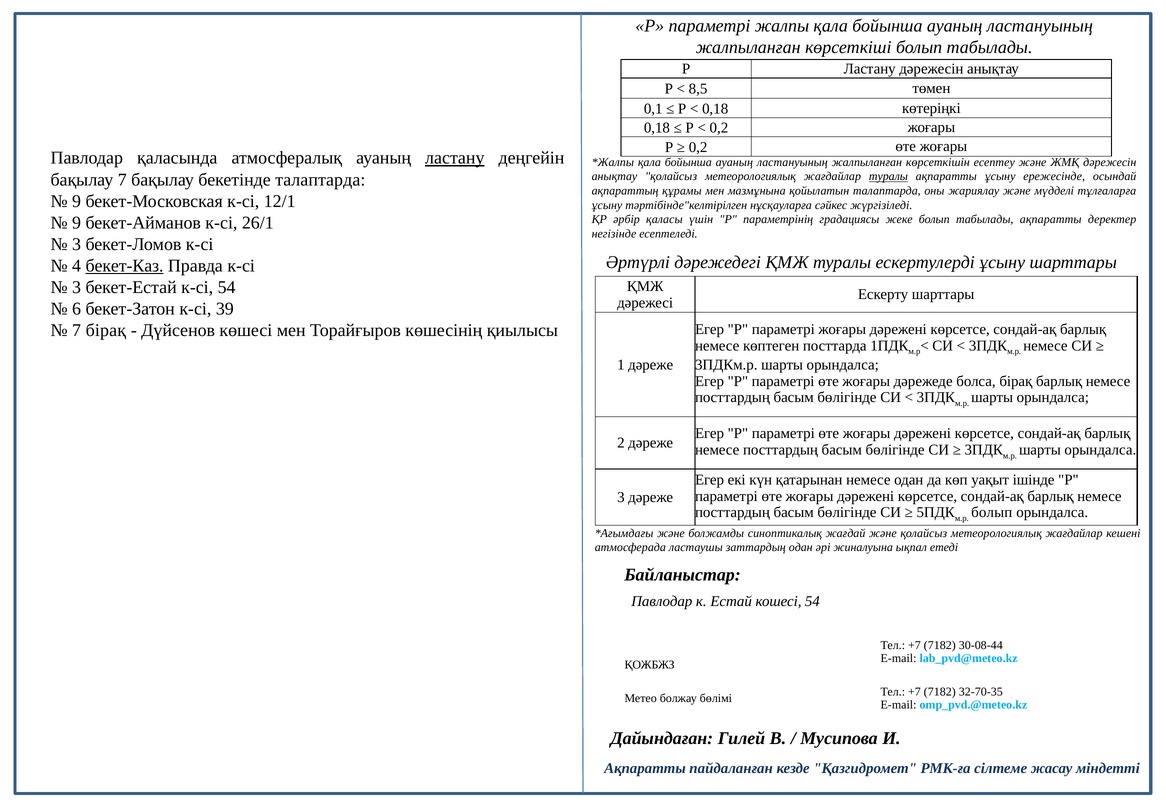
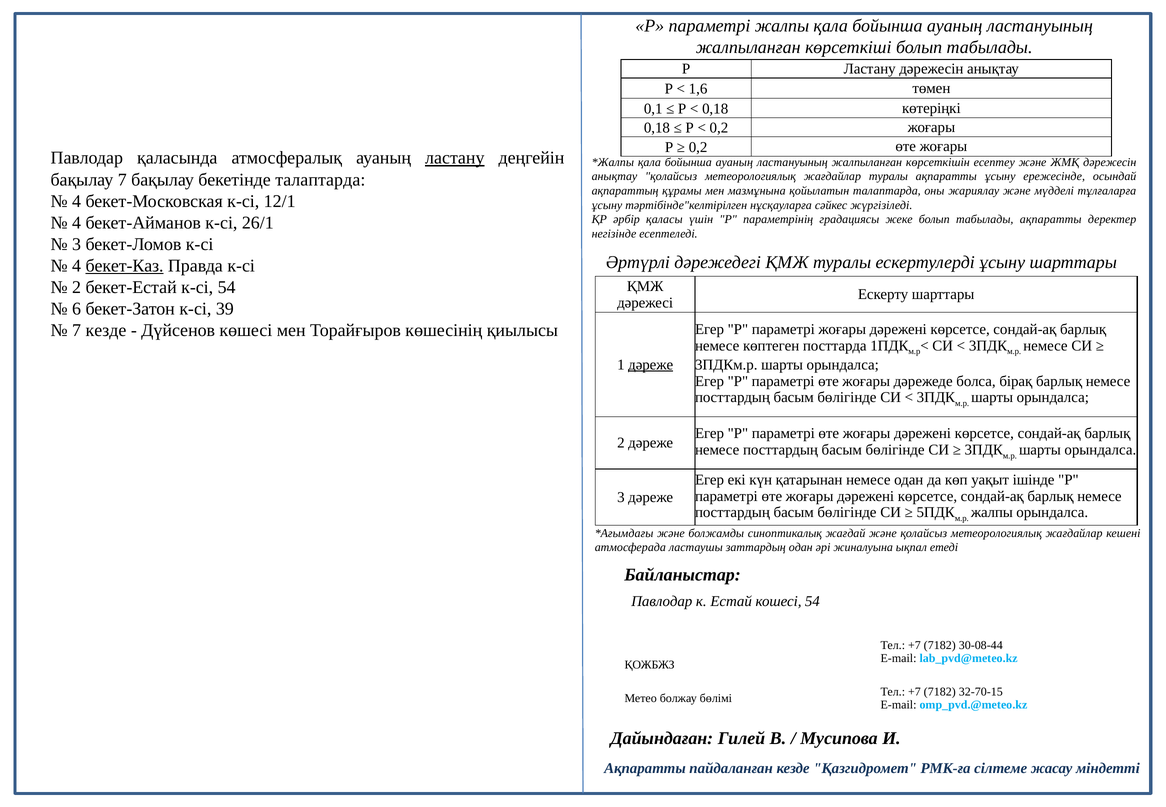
8,5: 8,5 -> 1,6 (698, 89)
туралы underline: present -> none (888, 177)
9: 9 -> 4 (77, 201)
9: 9 -> 4 (77, 223)
3: 3 -> 2 (77, 287)
7 бірақ: бірақ -> кезде (106, 330)
дәреже underline: none -> present (651, 365)
болып: болып -> жалпы (992, 513)
32-70-35: 32-70-35 -> 32-70-15 (981, 692)
